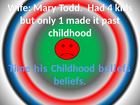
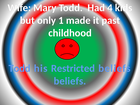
Time: Time -> Todd (20, 68)
his Childhood: Childhood -> Restricted (73, 68)
